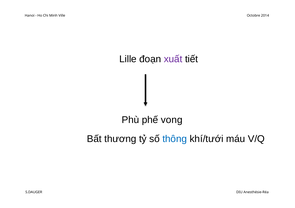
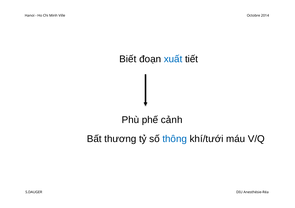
Lille: Lille -> Biết (128, 59)
xuất colour: purple -> blue (173, 59)
vong: vong -> cảnh (172, 120)
